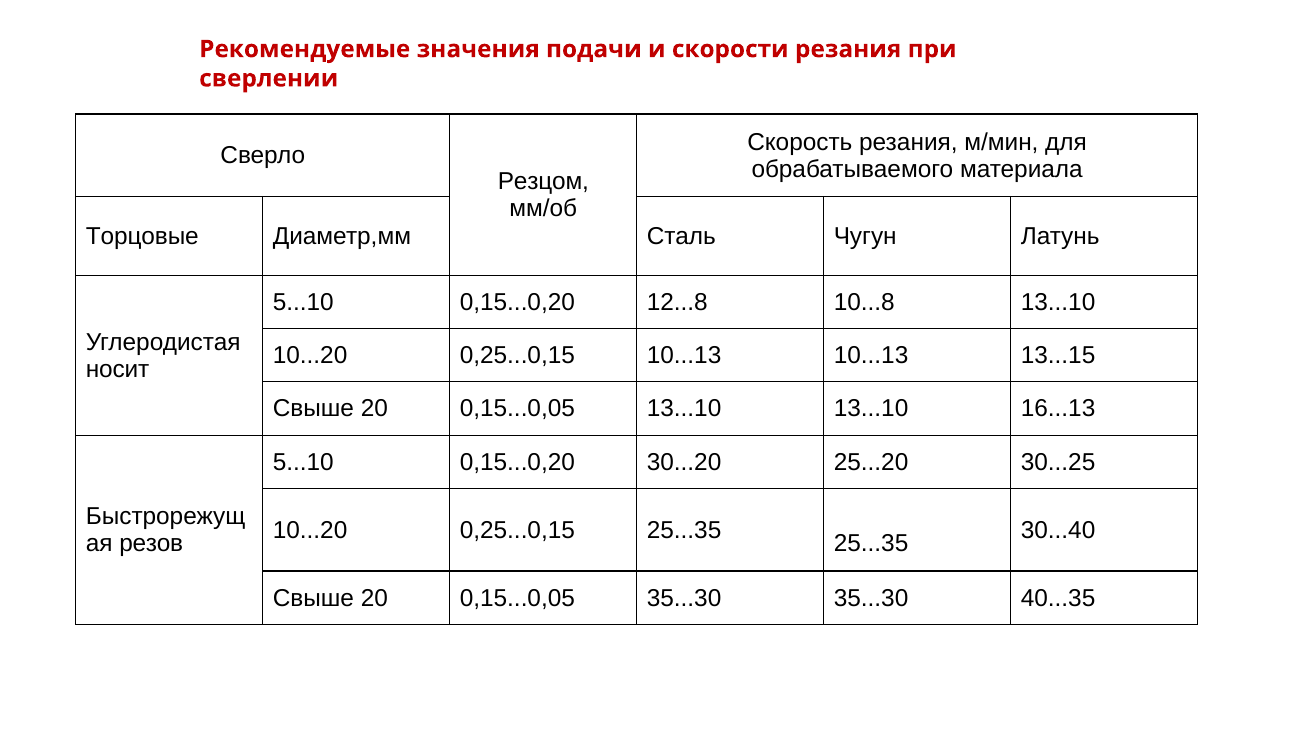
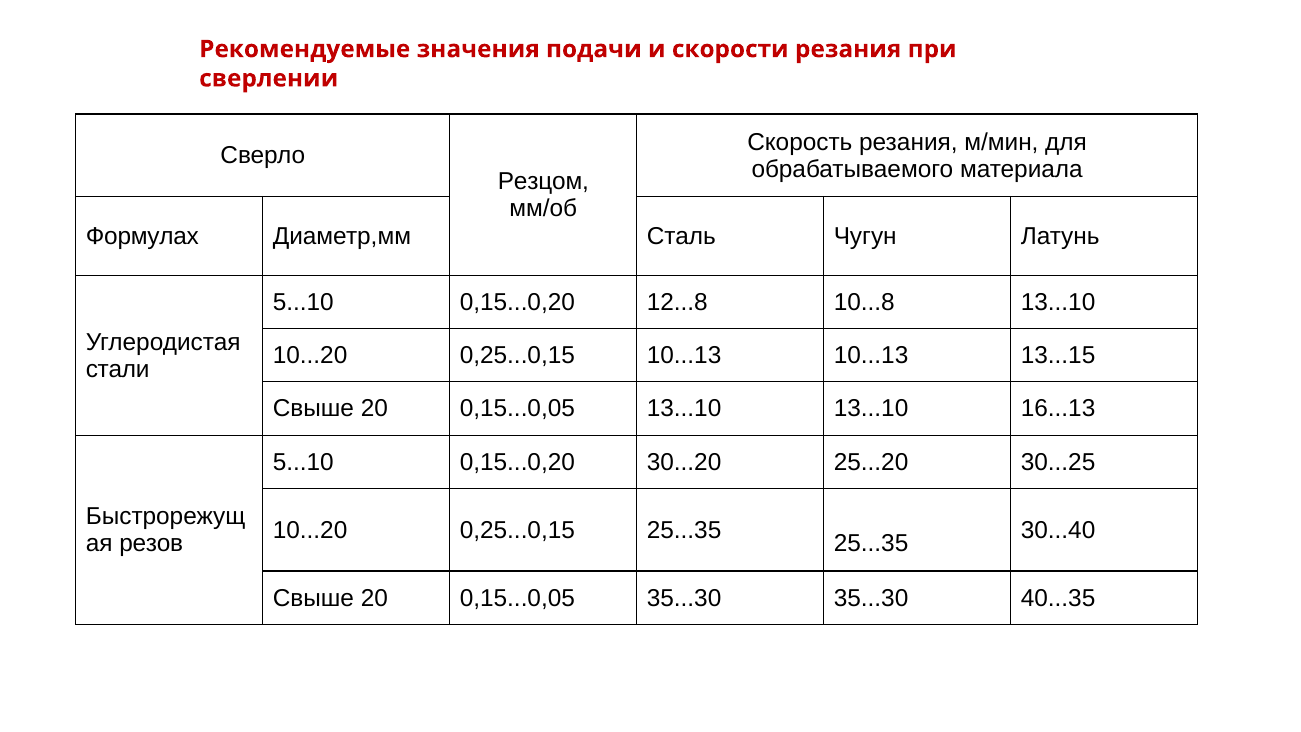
Торцовые: Торцовые -> Формулах (142, 236)
носит: носит -> стали (118, 369)
